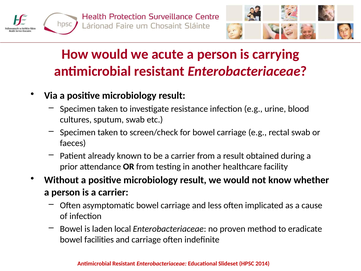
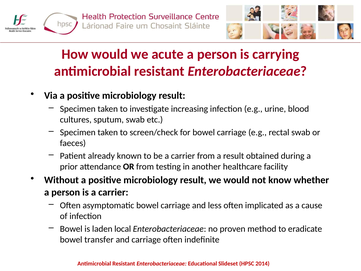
resistance: resistance -> increasing (189, 109)
facilities: facilities -> transfer (99, 240)
